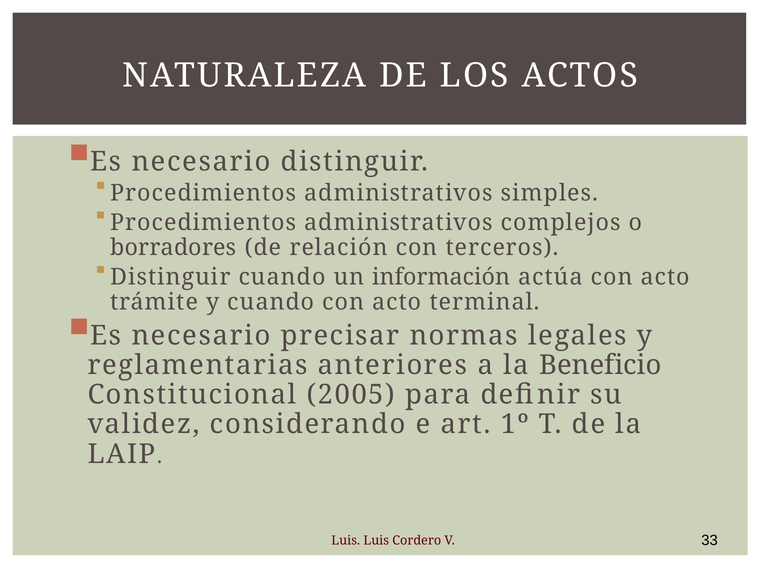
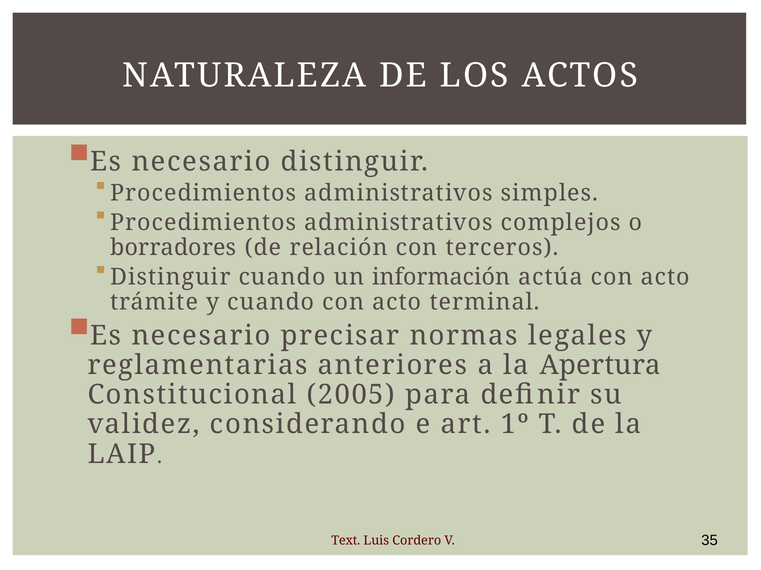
Beneficio: Beneficio -> Apertura (600, 366)
Luis: Luis -> Text (346, 541)
33: 33 -> 35 (710, 541)
